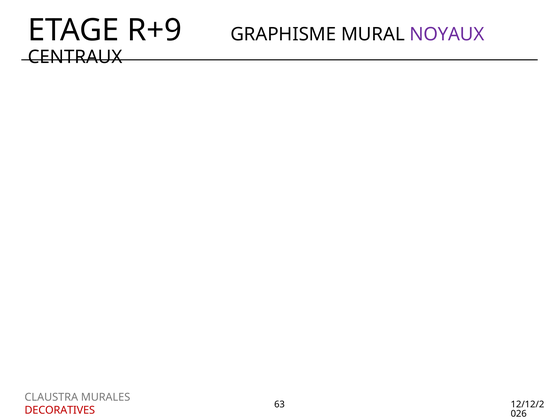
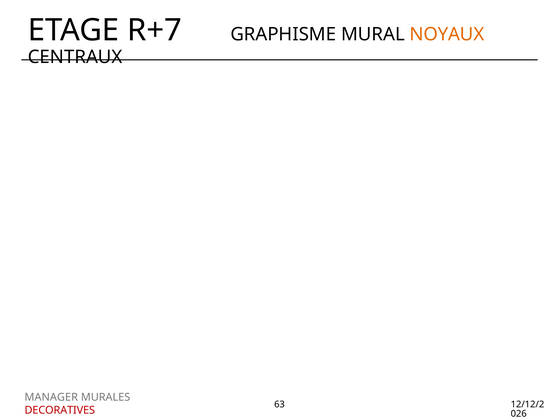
R+9: R+9 -> R+7 (155, 30)
NOYAUX colour: purple -> orange (447, 34)
CLAUSTRA: CLAUSTRA -> MANAGER (51, 397)
